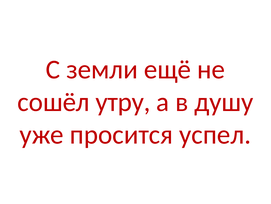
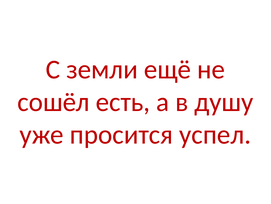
утру: утру -> есть (123, 102)
